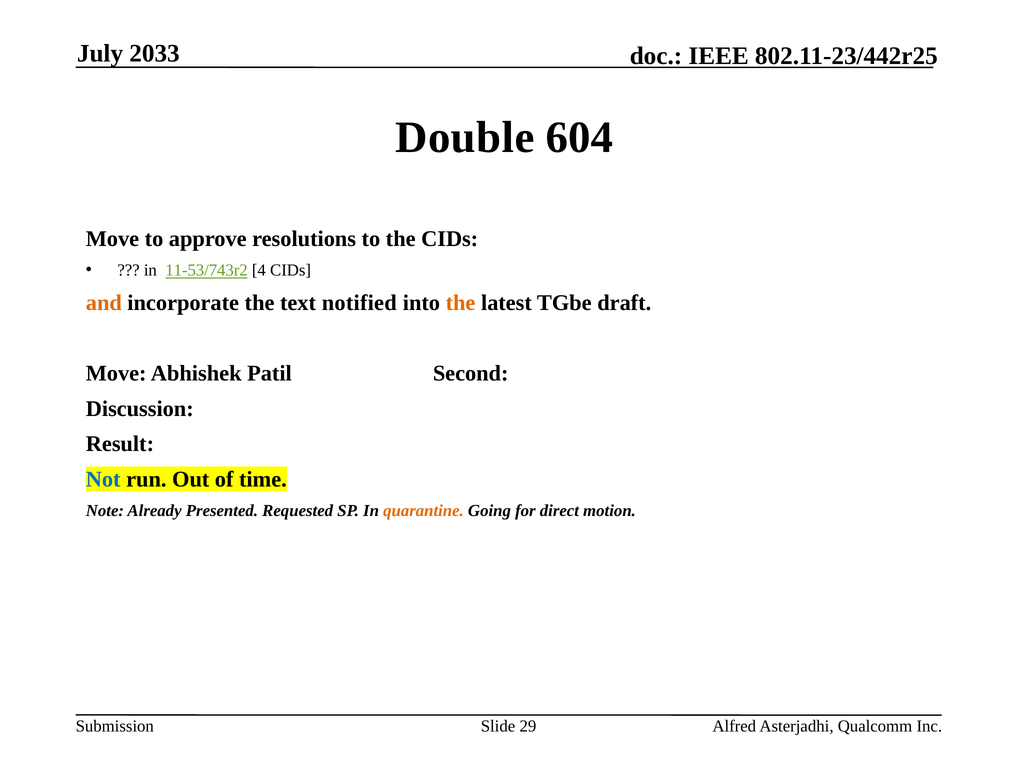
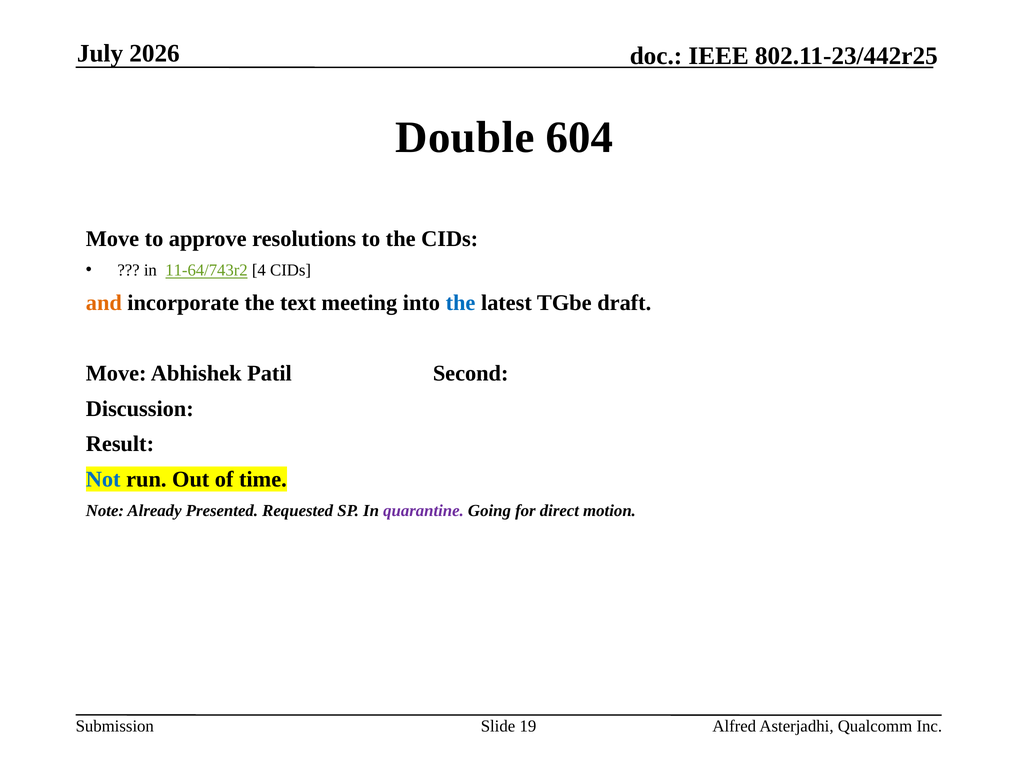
2033: 2033 -> 2026 (155, 53)
11-53/743r2: 11-53/743r2 -> 11-64/743r2 (207, 270)
notified: notified -> meeting (359, 303)
the colour: orange -> blue (461, 303)
quarantine colour: orange -> purple (424, 511)
29: 29 -> 19 (528, 726)
